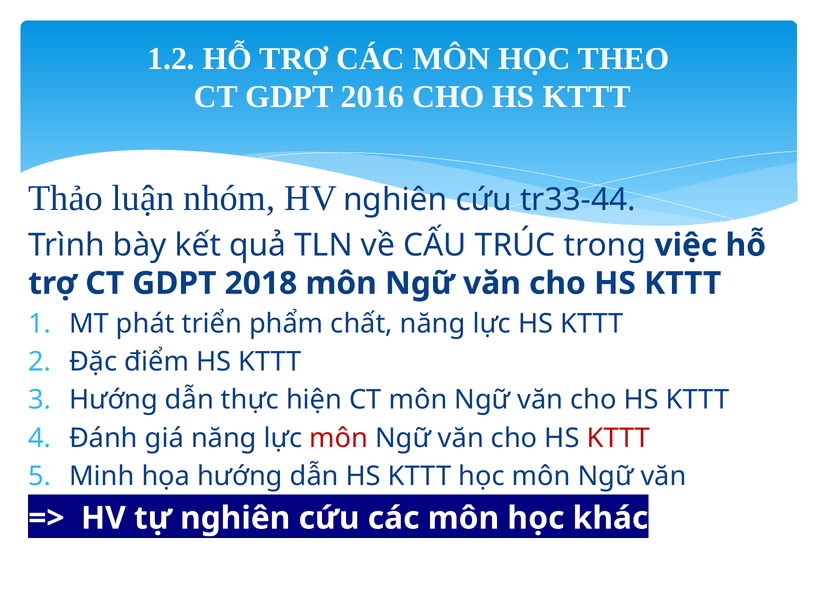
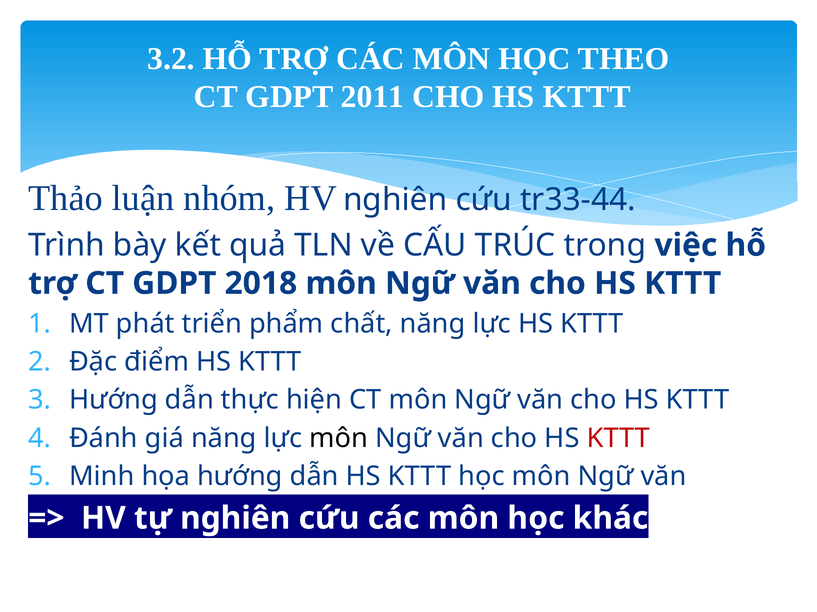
1.2: 1.2 -> 3.2 (171, 59)
2016: 2016 -> 2011 (373, 97)
môn colour: red -> black (339, 439)
